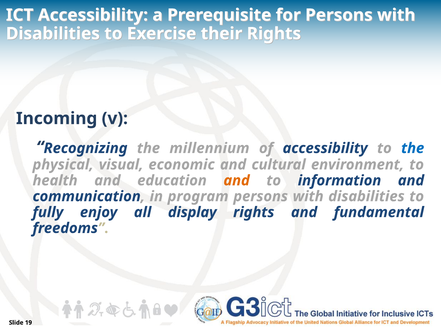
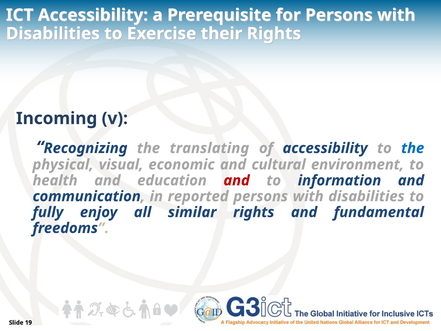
millennium: millennium -> translating (209, 148)
and colour: orange -> red (237, 180)
program: program -> reported (198, 196)
display: display -> similar (192, 212)
